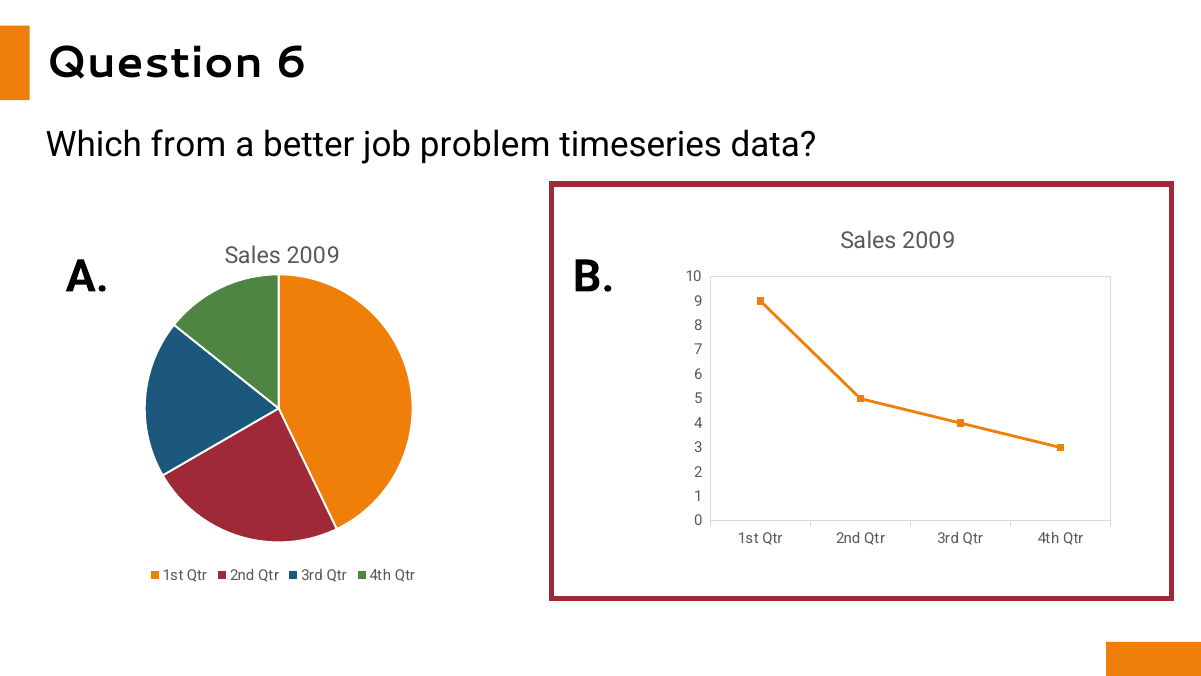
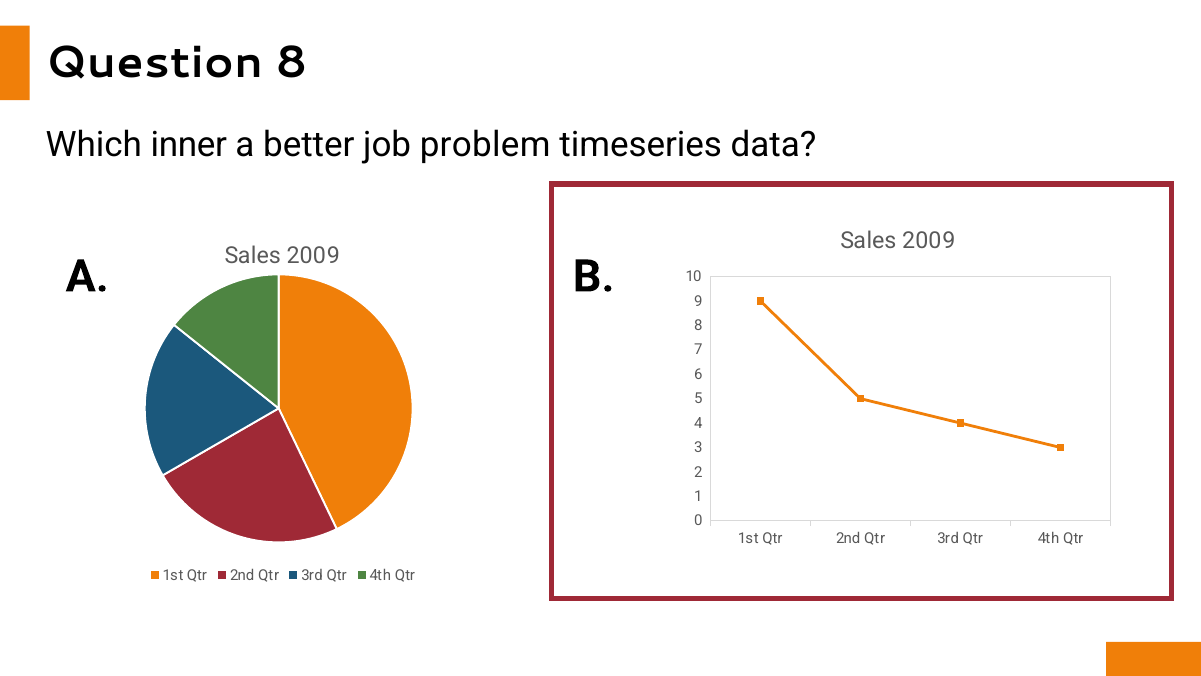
Question 6: 6 -> 8 (292, 63)
from: from -> inner (189, 145)
